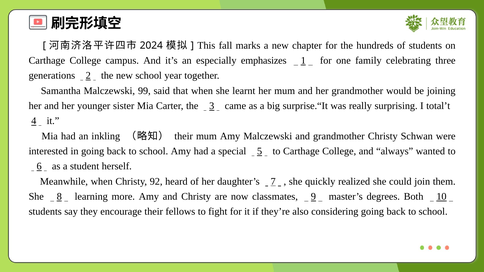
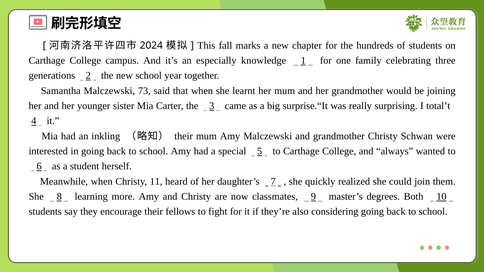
emphasizes: emphasizes -> knowledge (264, 61)
99: 99 -> 73 (144, 91)
92: 92 -> 11 (156, 182)
